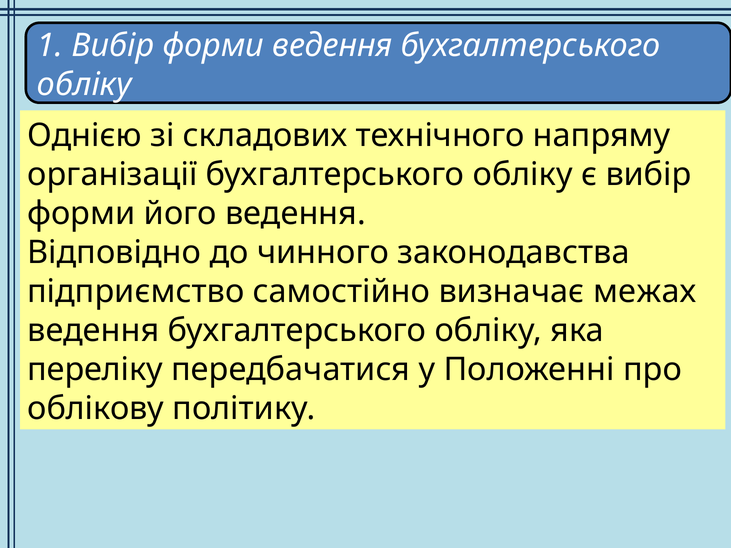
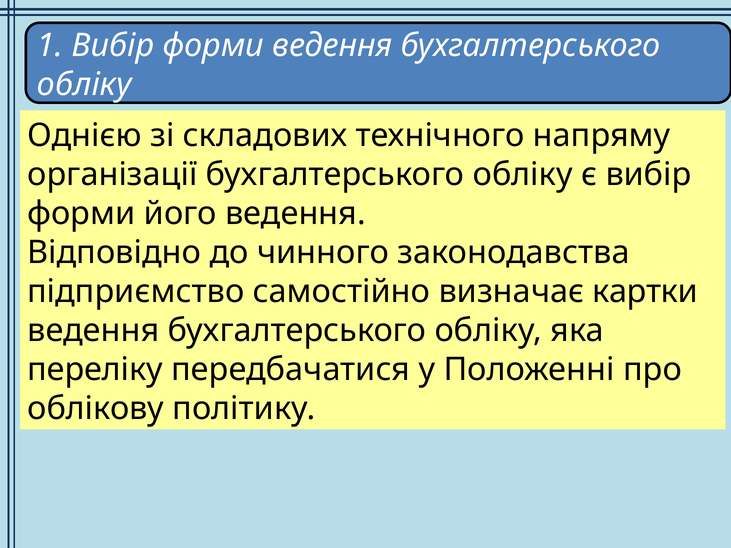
межах: межах -> картки (645, 292)
